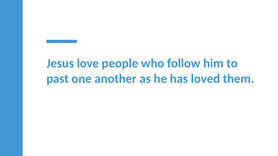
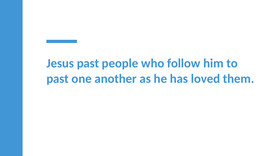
Jesus love: love -> past (88, 64)
